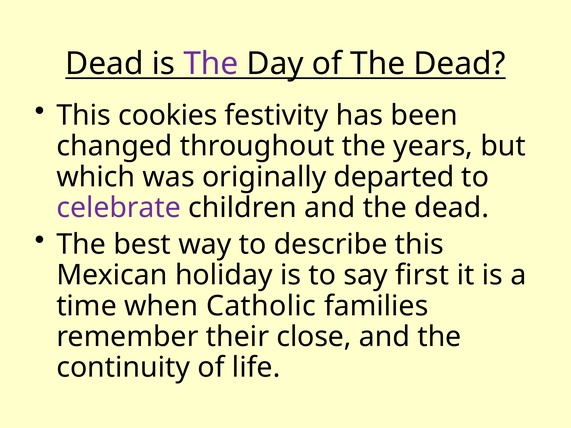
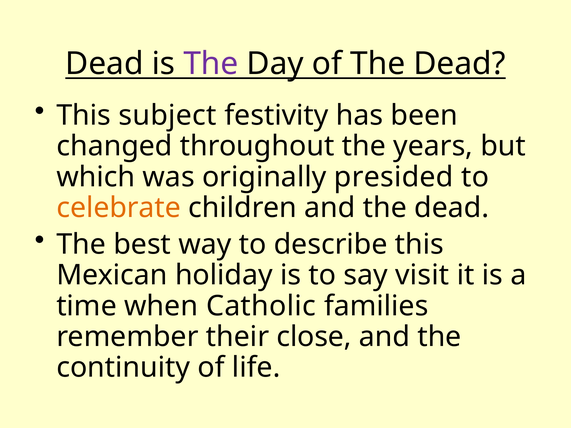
cookies: cookies -> subject (168, 115)
departed: departed -> presided (394, 177)
celebrate colour: purple -> orange (119, 208)
first: first -> visit (422, 275)
